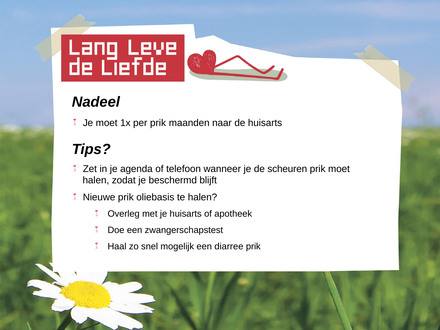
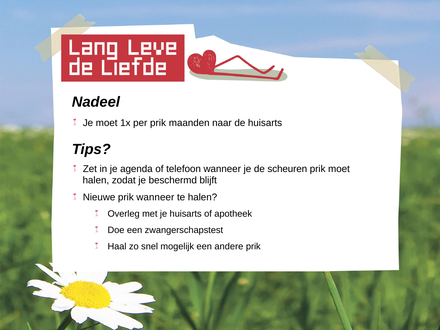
prik oliebasis: oliebasis -> wanneer (155, 197)
diarree: diarree -> andere (229, 247)
